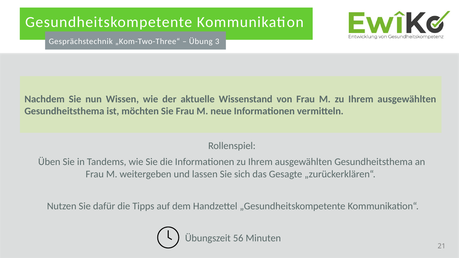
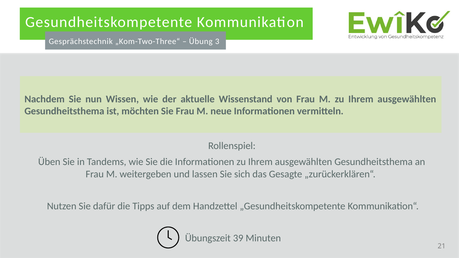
56: 56 -> 39 (238, 238)
